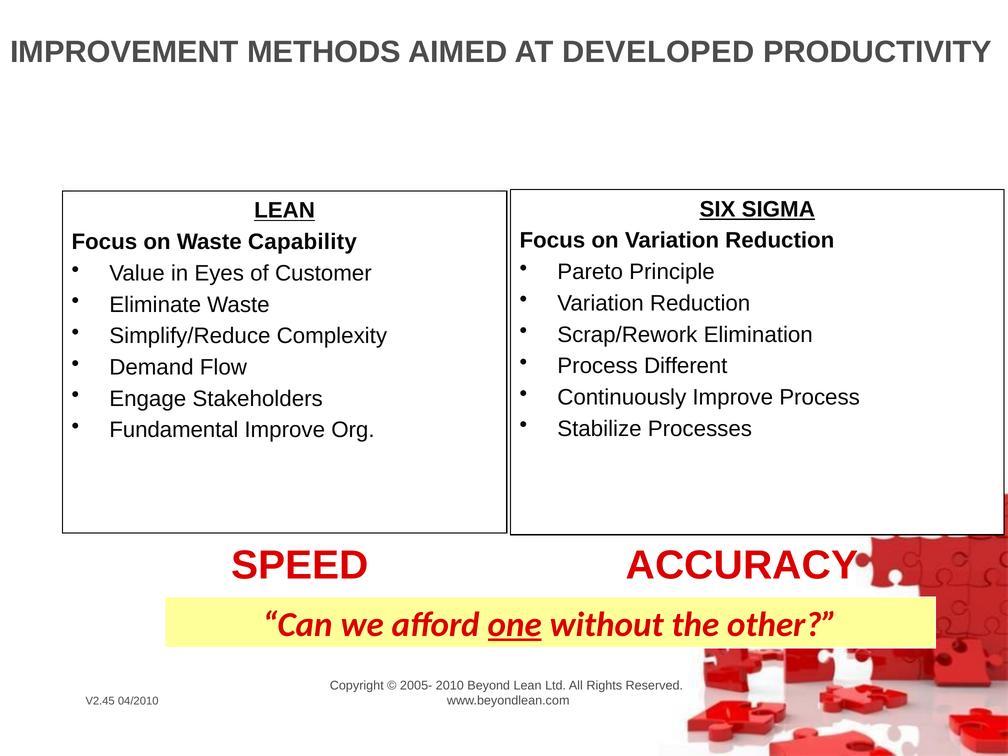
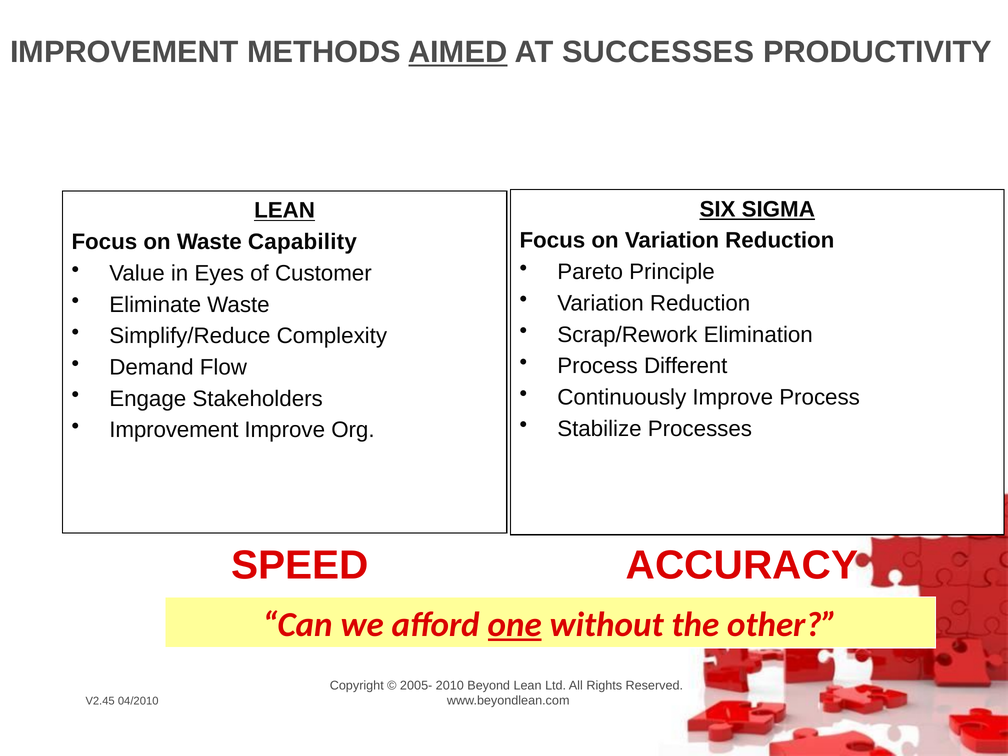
AIMED underline: none -> present (458, 52)
DEVELOPED: DEVELOPED -> SUCCESSES (658, 52)
Fundamental: Fundamental -> Improvement (174, 430)
